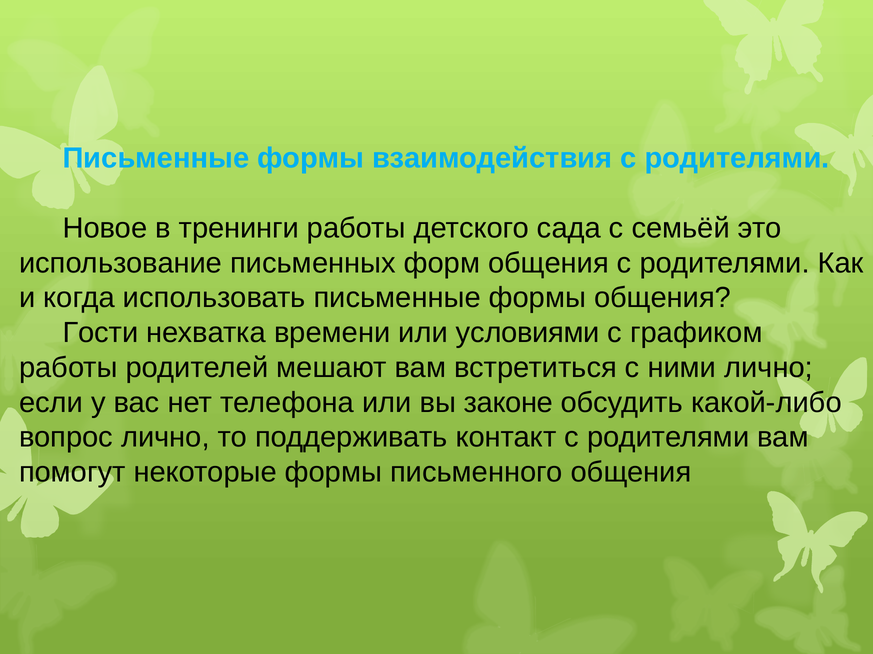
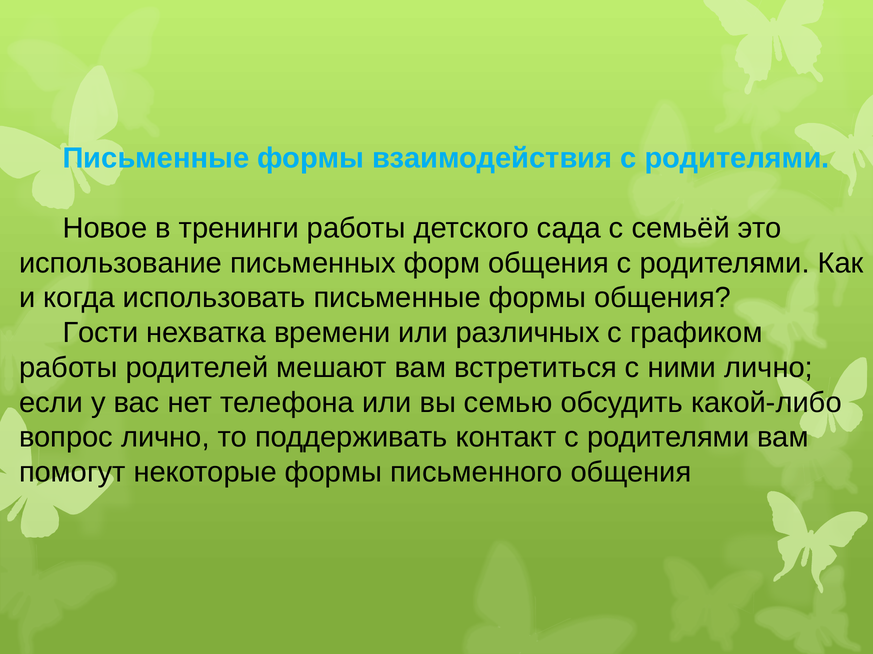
условиями: условиями -> различных (528, 333)
законе: законе -> семью (508, 403)
